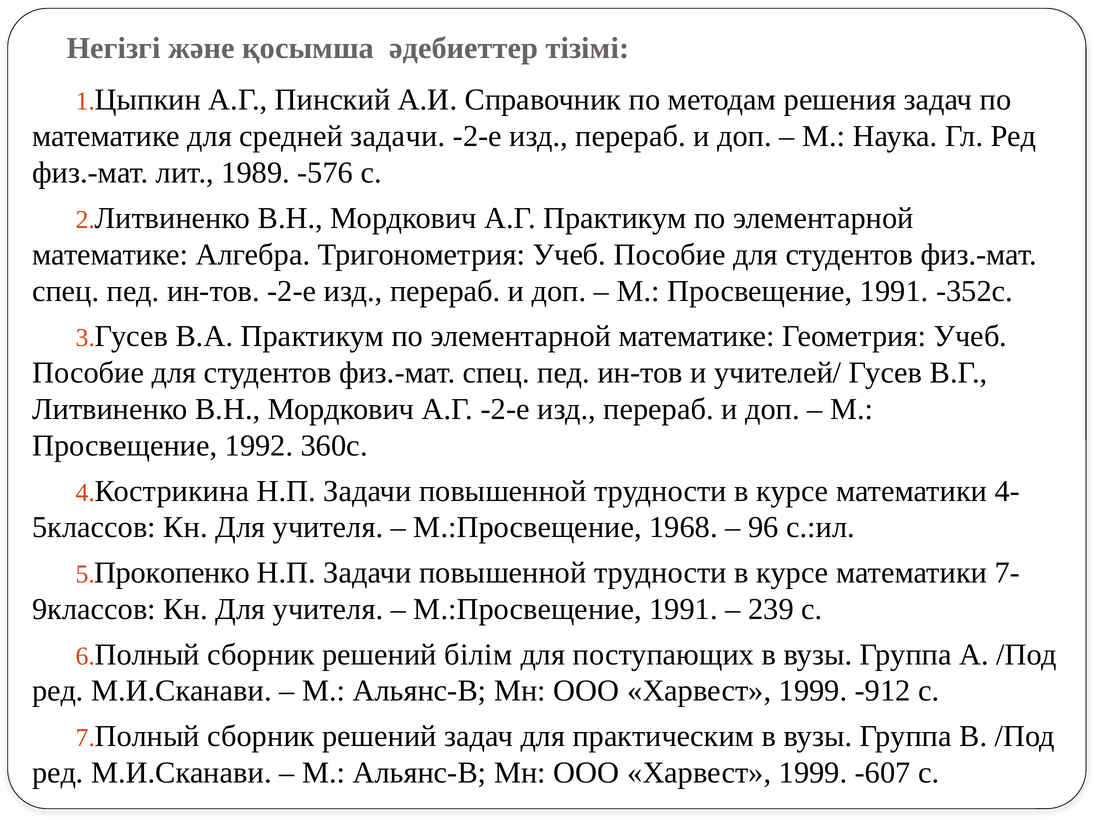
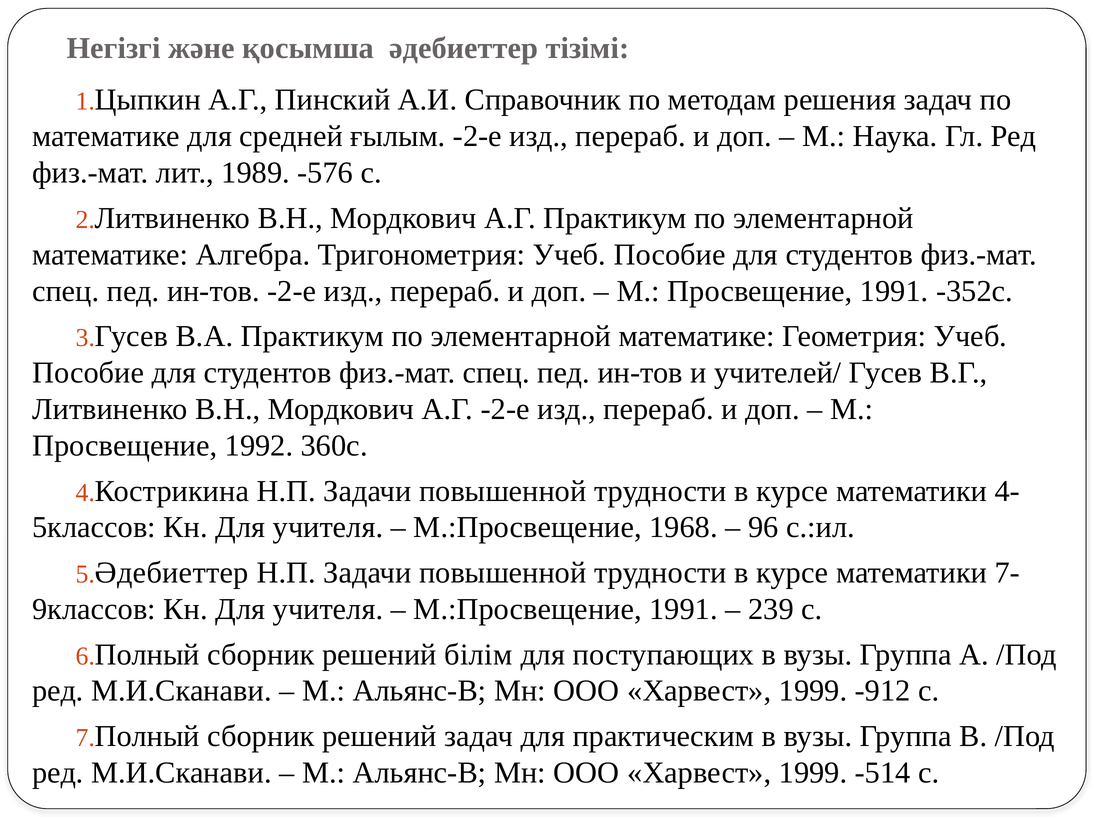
средней задачи: задачи -> ғылым (398, 136)
Прокопенко: Прокопенко -> Әдебиеттер (172, 573)
-607: -607 -> -514 (883, 773)
